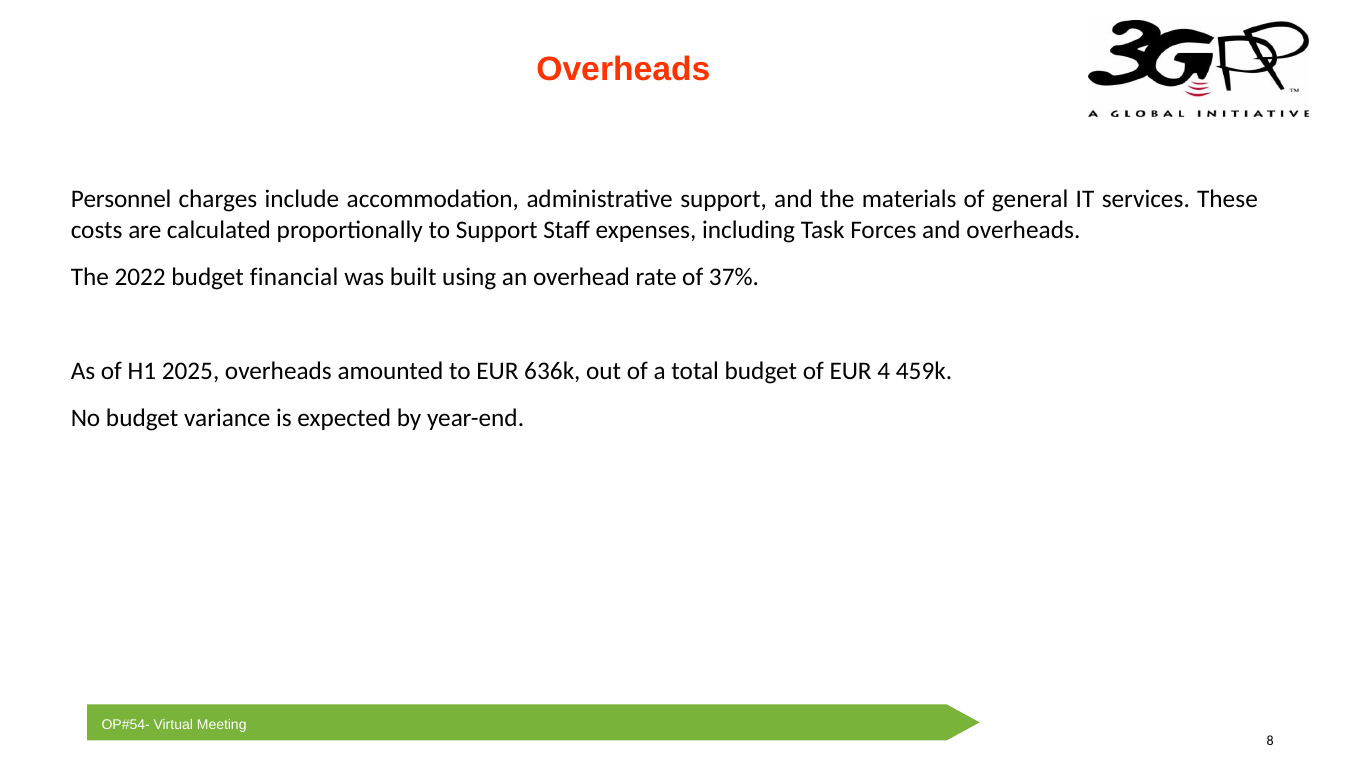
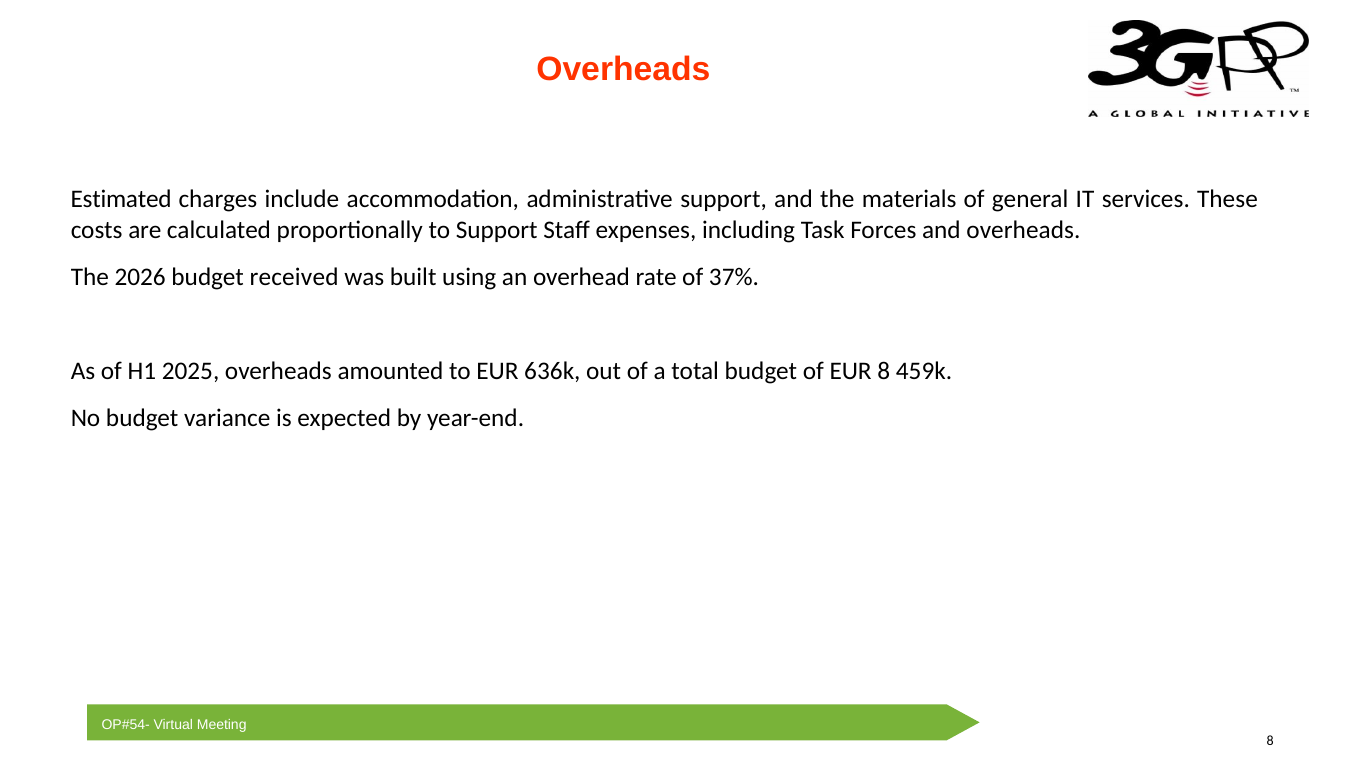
Personnel: Personnel -> Estimated (121, 200)
2022: 2022 -> 2026 (140, 277)
financial: financial -> received (294, 277)
EUR 4: 4 -> 8 (884, 371)
